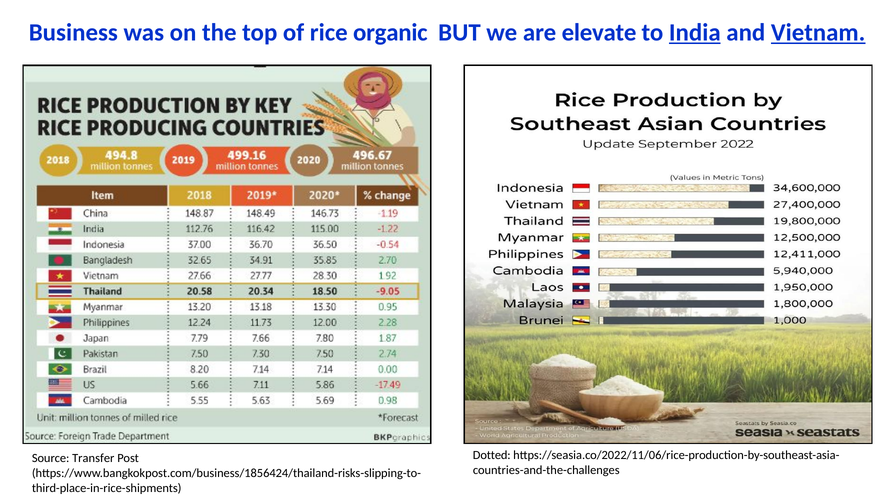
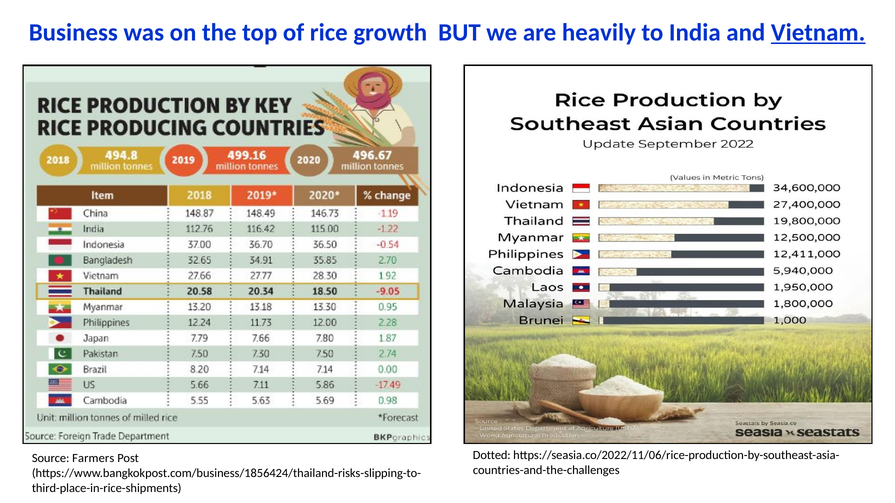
organic: organic -> growth (390, 32)
elevate: elevate -> heavily (599, 32)
India underline: present -> none (695, 32)
Transfer: Transfer -> Farmers (93, 459)
